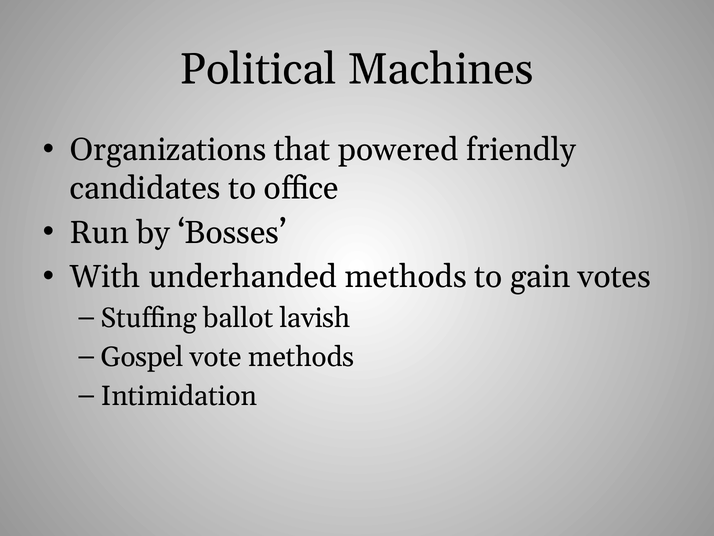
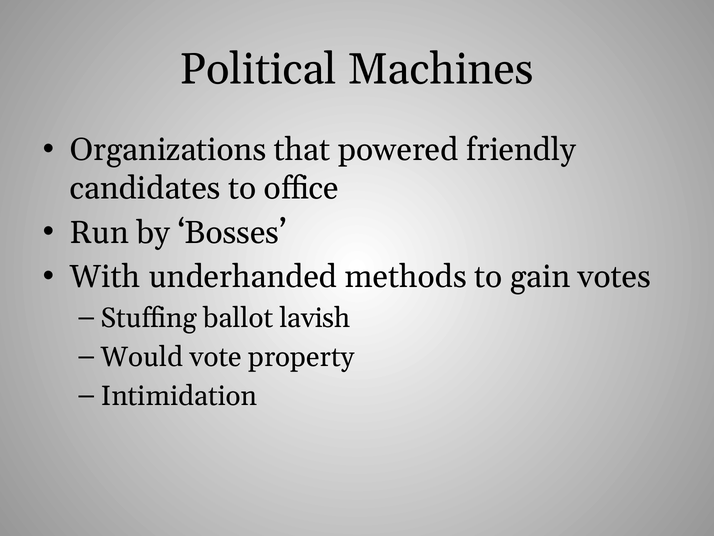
Gospel: Gospel -> Would (142, 357)
vote methods: methods -> property (301, 357)
